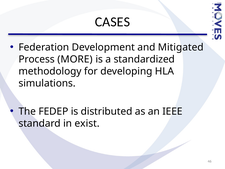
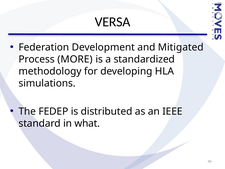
CASES: CASES -> VERSA (113, 22)
exist: exist -> what (87, 123)
